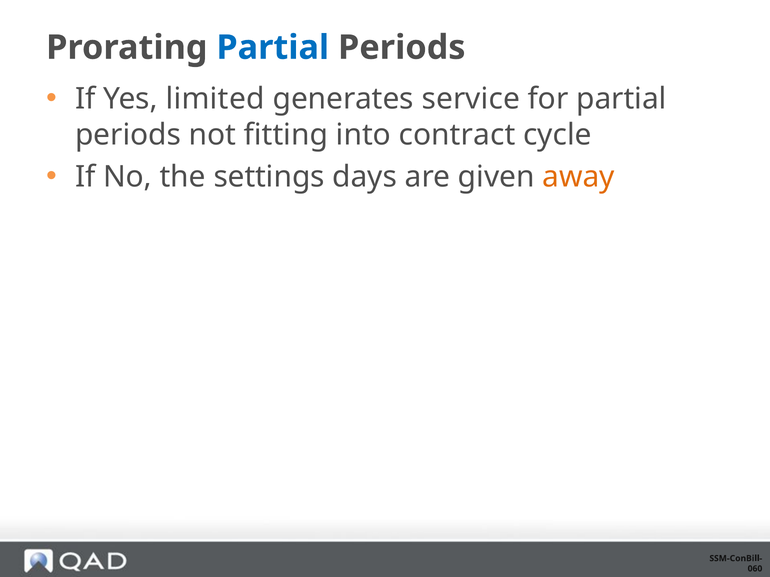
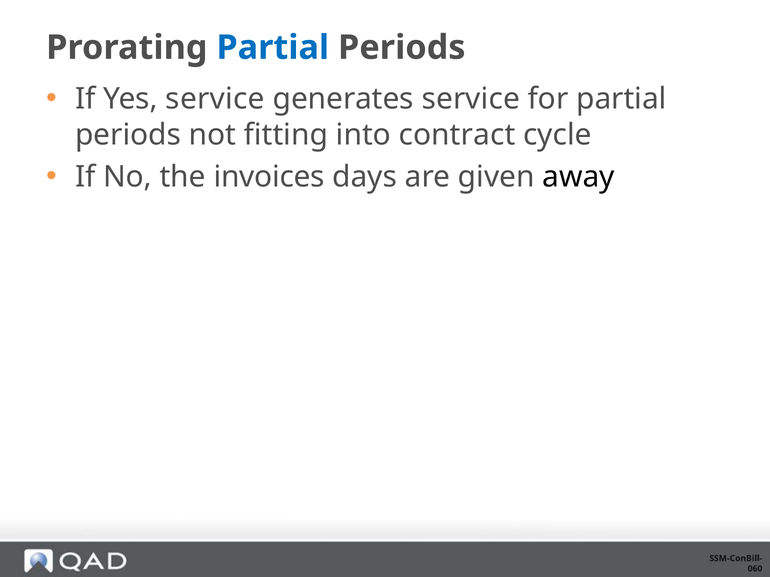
Yes limited: limited -> service (215, 99)
settings: settings -> invoices (269, 177)
away colour: orange -> black (578, 177)
